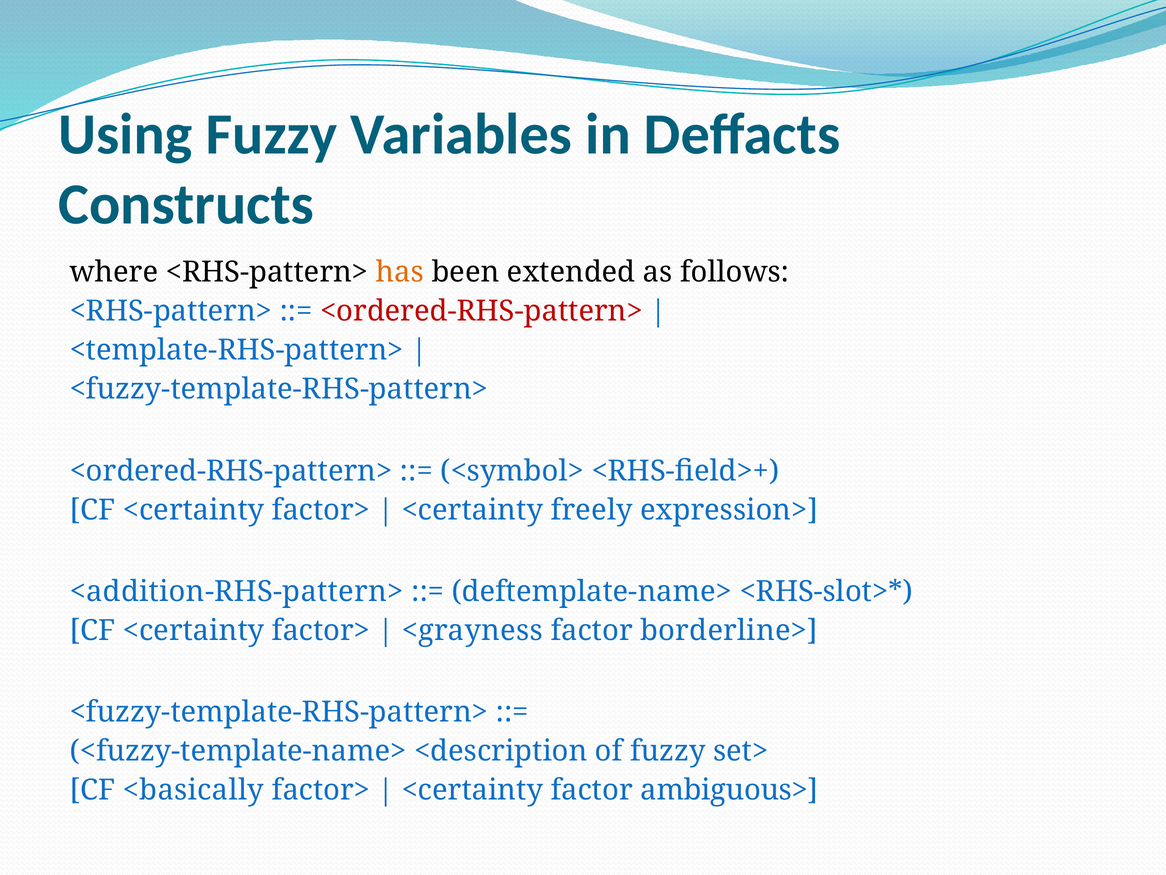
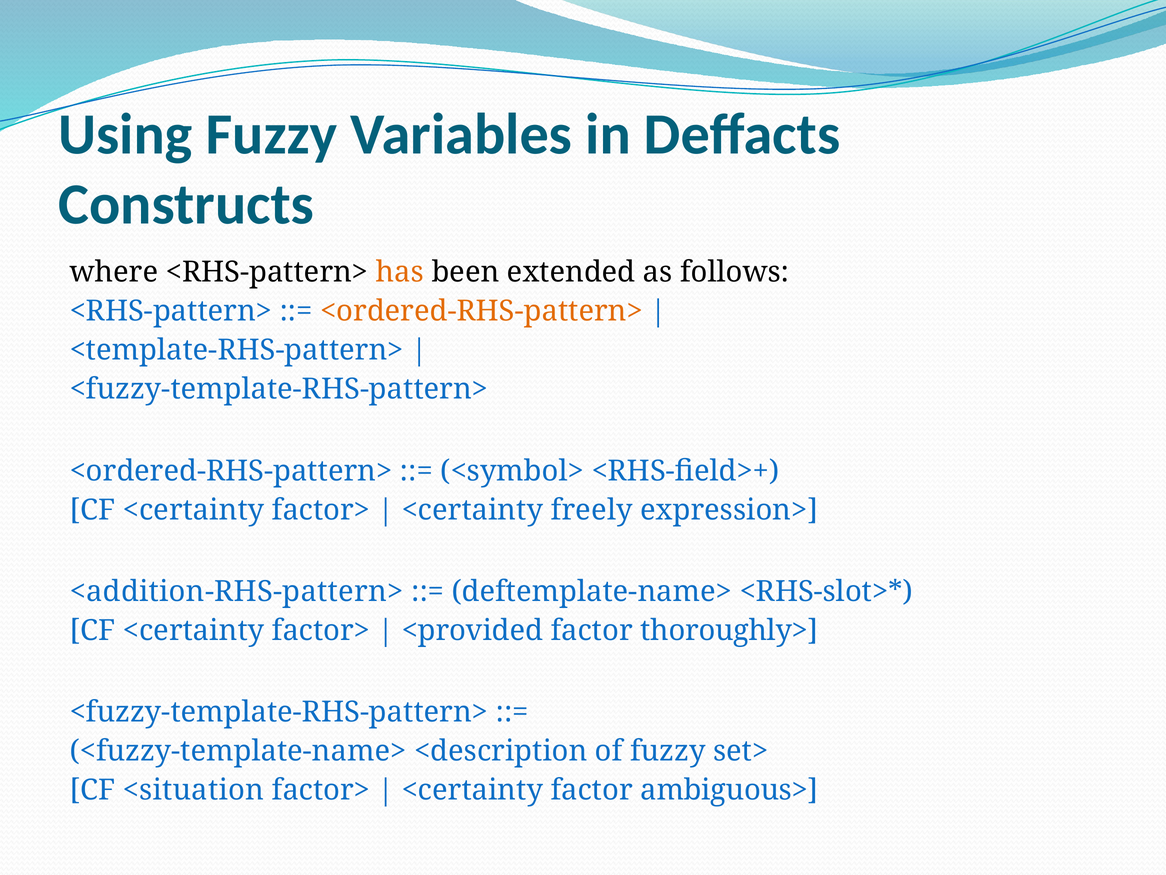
<ordered-RHS-pattern> colour: red -> orange (482, 311)
<grayness: <grayness -> <provided (472, 630)
borderline>: borderline> -> thoroughly> (729, 630)
<basically: <basically -> <situation (193, 790)
